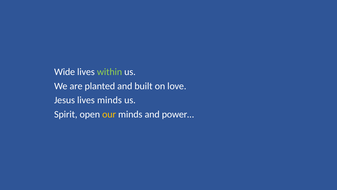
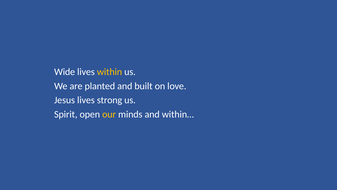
within colour: light green -> yellow (110, 72)
lives minds: minds -> strong (110, 100)
power…: power… -> within… (178, 114)
